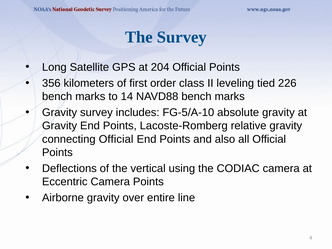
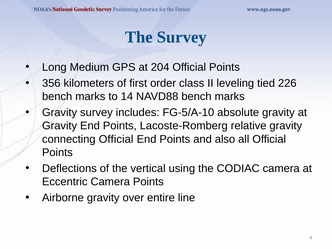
Satellite: Satellite -> Medium (89, 67)
